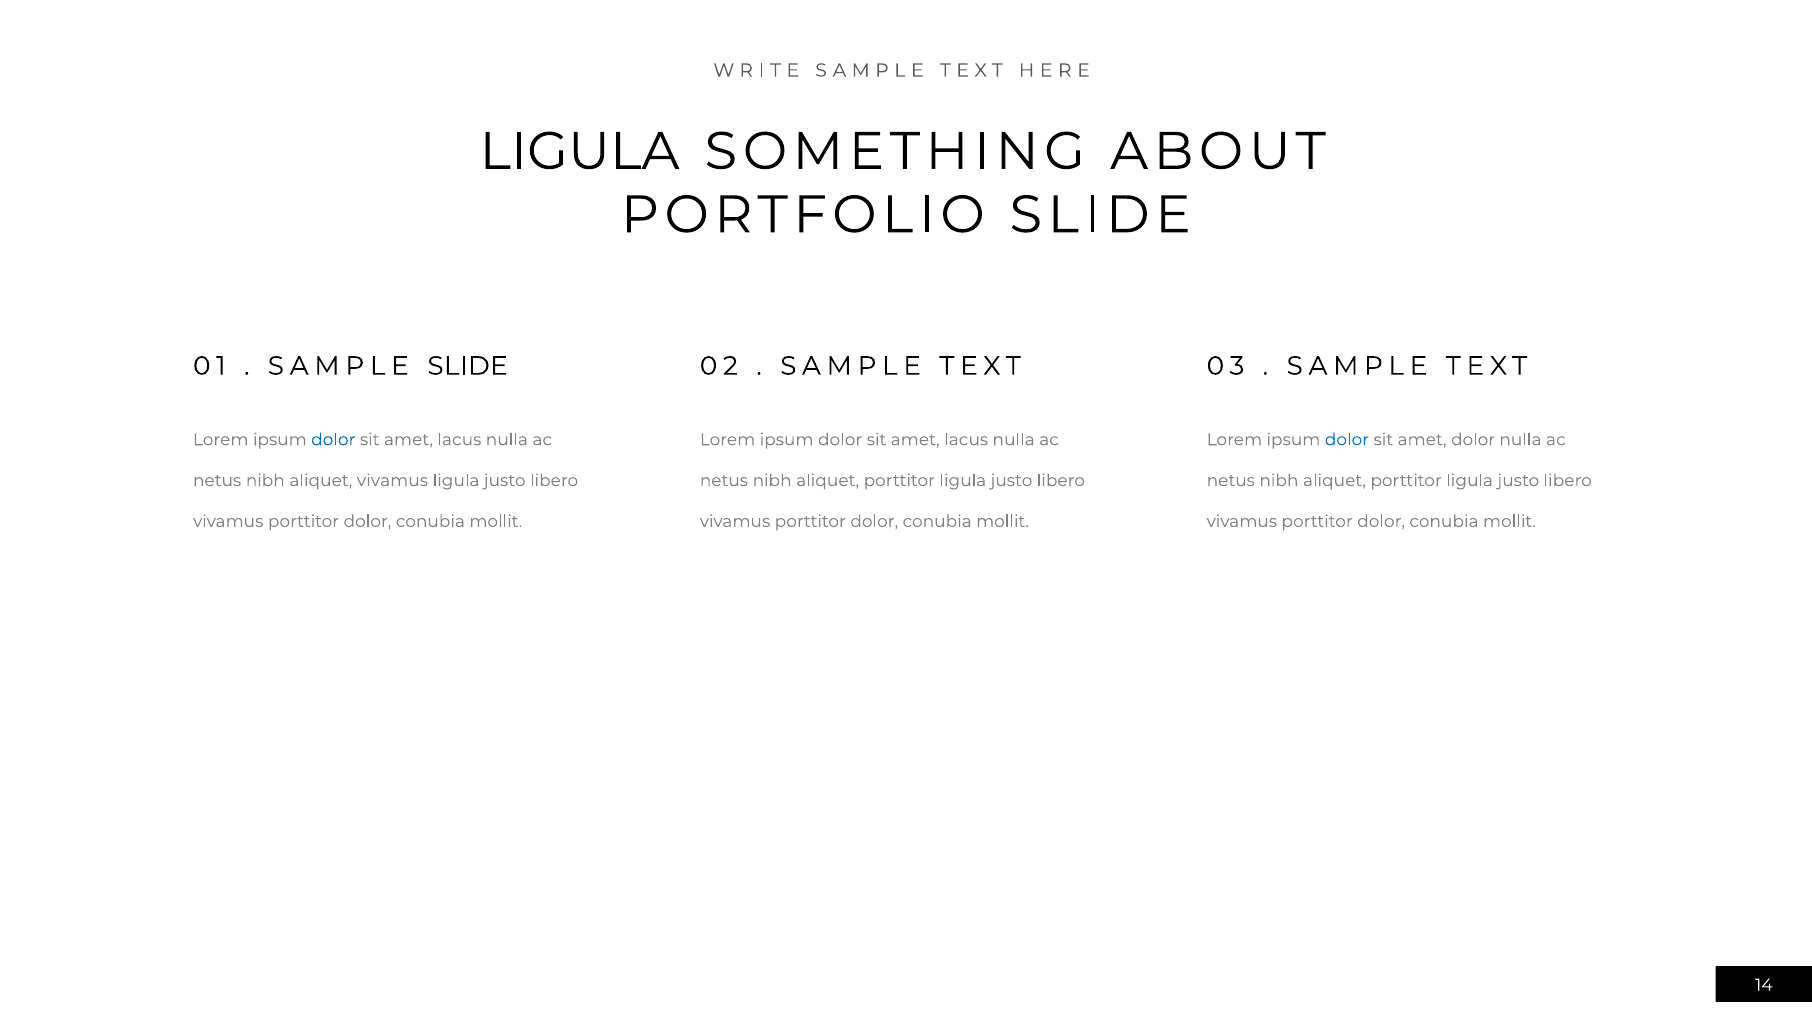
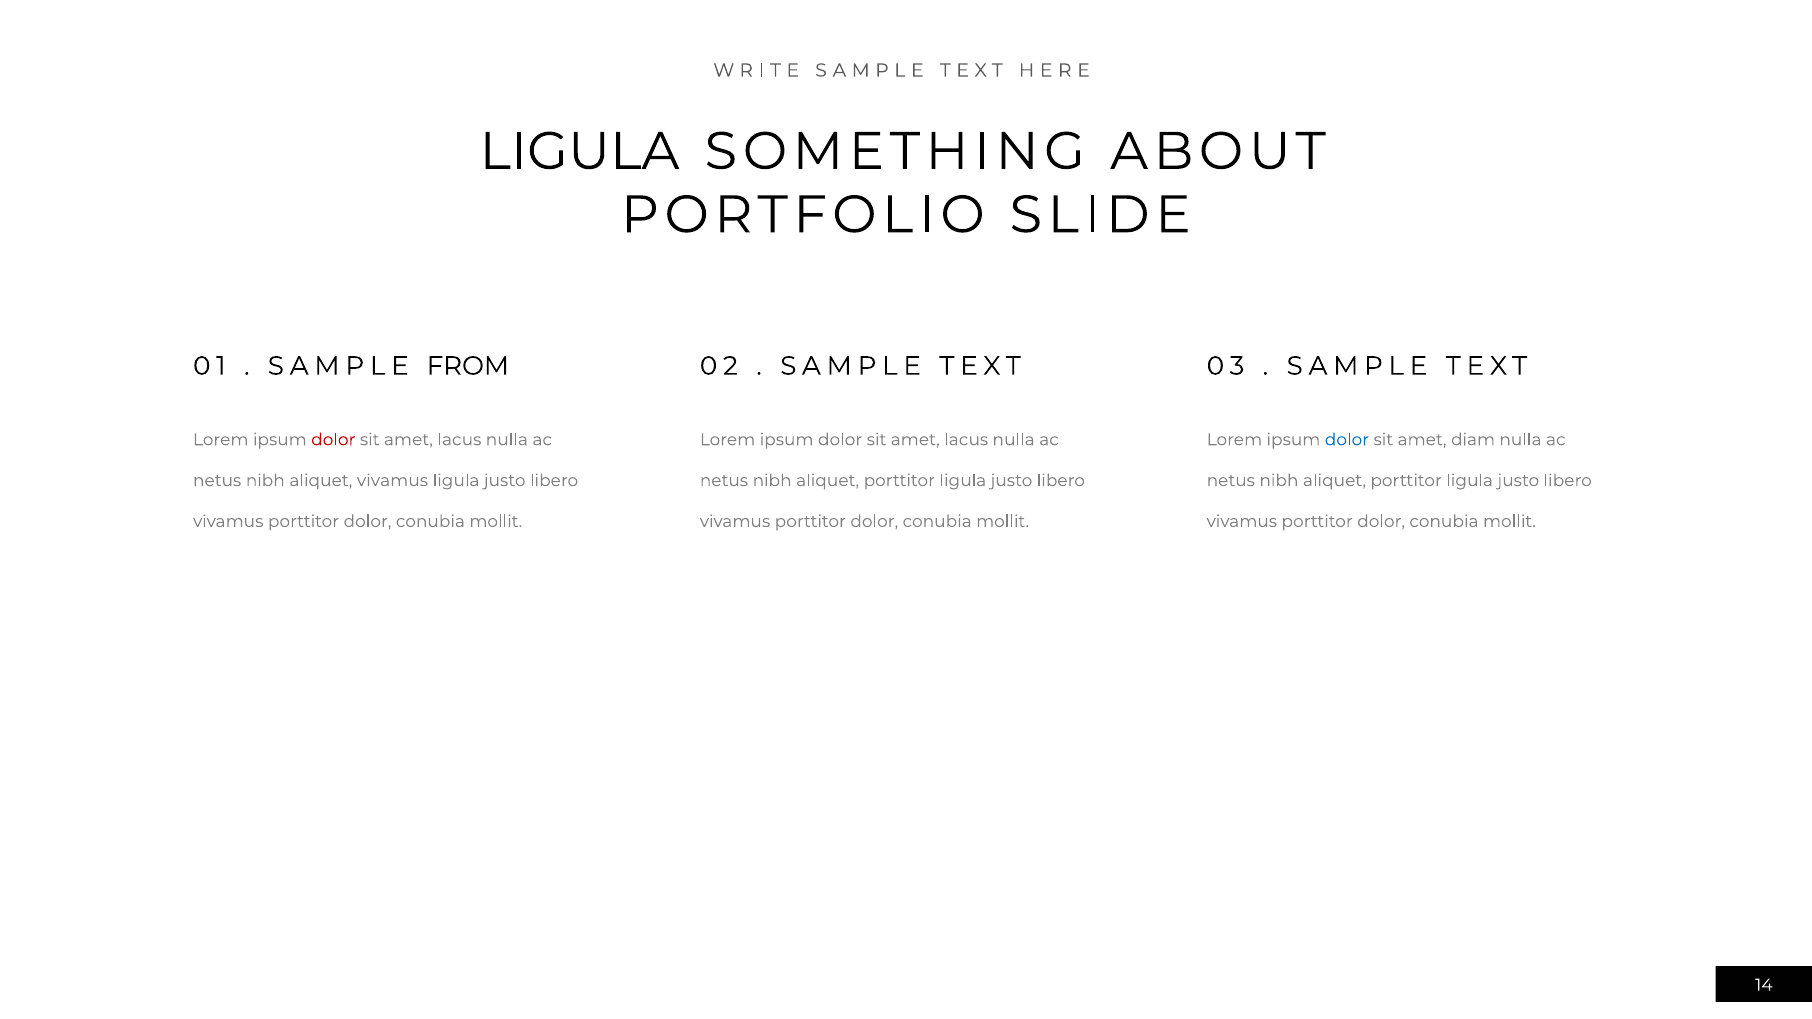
SAMPLE SLIDE: SLIDE -> FROM (468, 366)
dolor colour: blue -> red (333, 440)
amet dolor: dolor -> diam (1473, 440)
